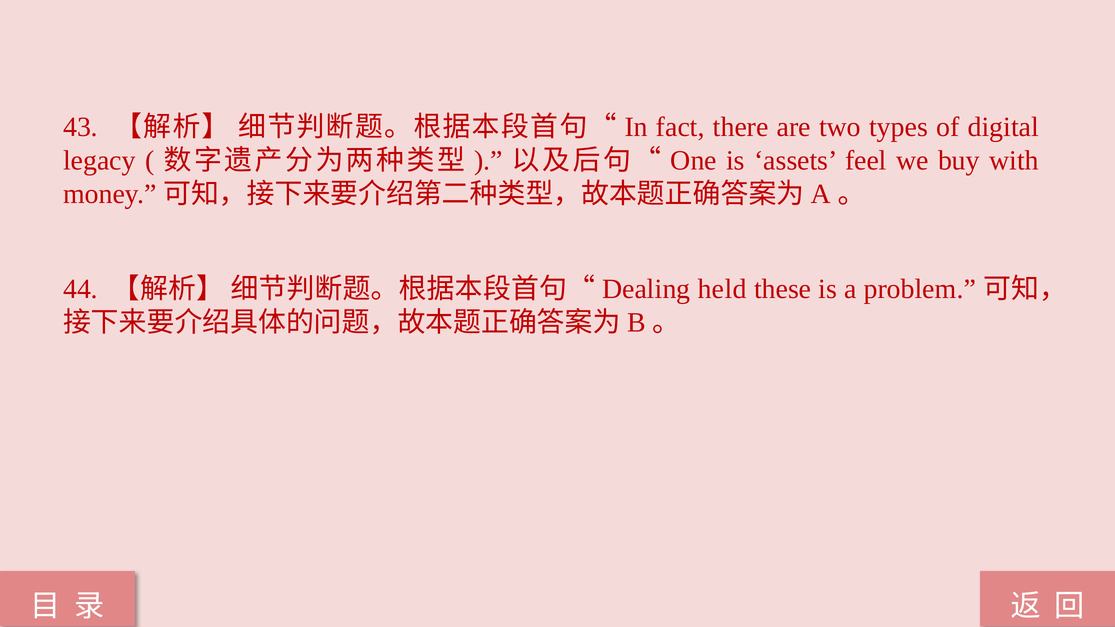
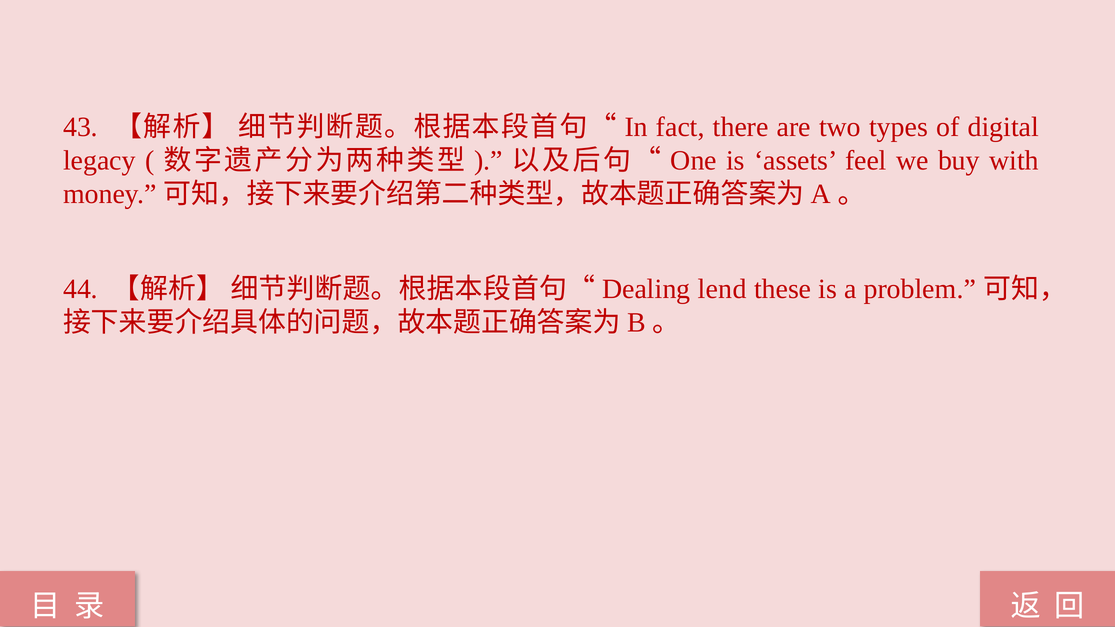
held: held -> lend (722, 289)
